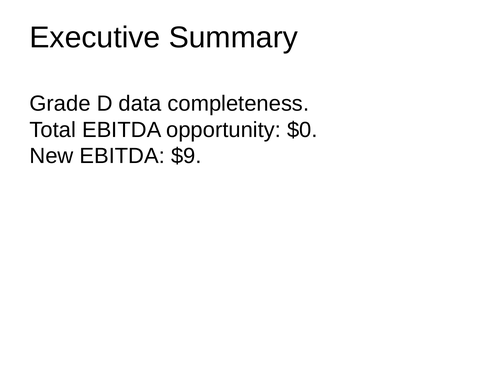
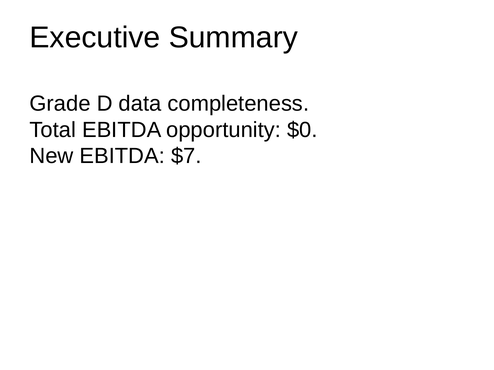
$9: $9 -> $7 (186, 156)
